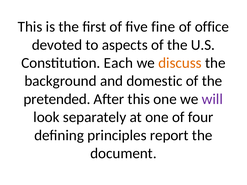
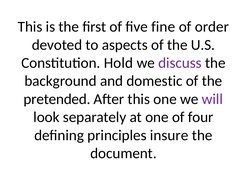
office: office -> order (212, 27)
Each: Each -> Hold (118, 63)
discuss colour: orange -> purple (180, 63)
report: report -> insure (169, 135)
